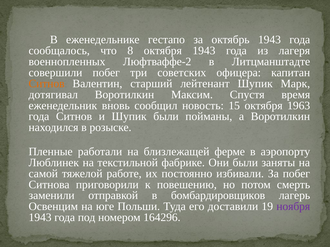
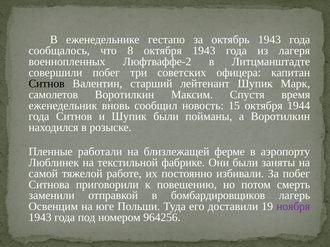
Ситнов colour: orange -> black (47, 84)
дотягивал: дотягивал -> самолетов (53, 95)
1963: 1963 -> 1944 (299, 106)
164296: 164296 -> 964256 (162, 218)
